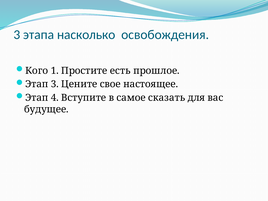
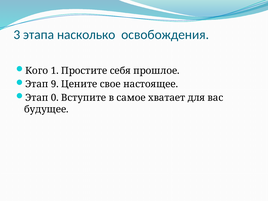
есть: есть -> себя (120, 71)
Этап 3: 3 -> 9 (55, 84)
4: 4 -> 0 (55, 98)
сказать: сказать -> хватает (167, 98)
